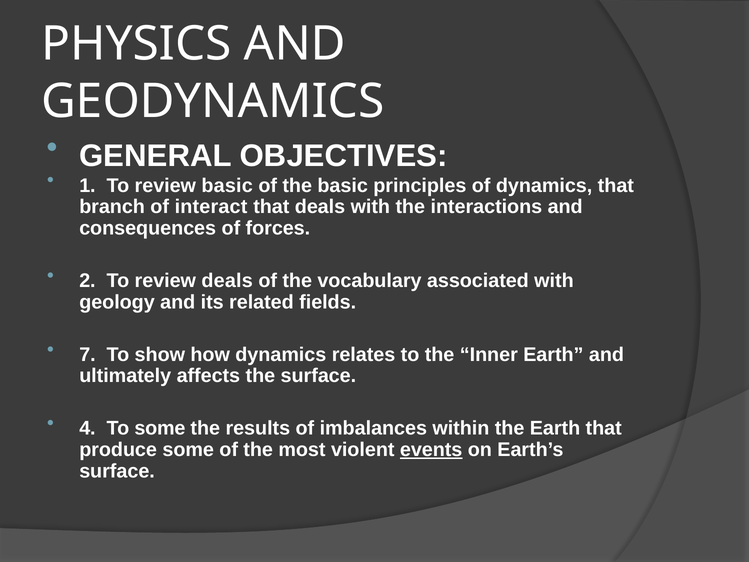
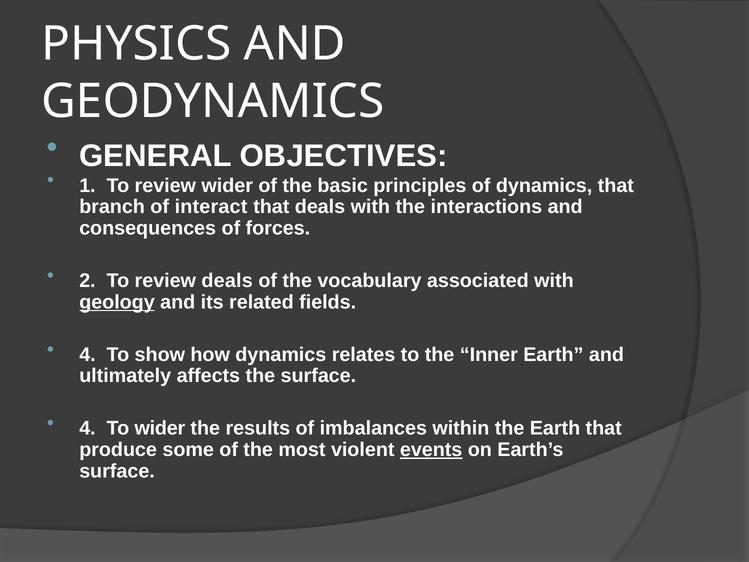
review basic: basic -> wider (227, 185)
geology underline: none -> present (117, 302)
7: 7 -> 4 (87, 354)
To some: some -> wider (160, 428)
